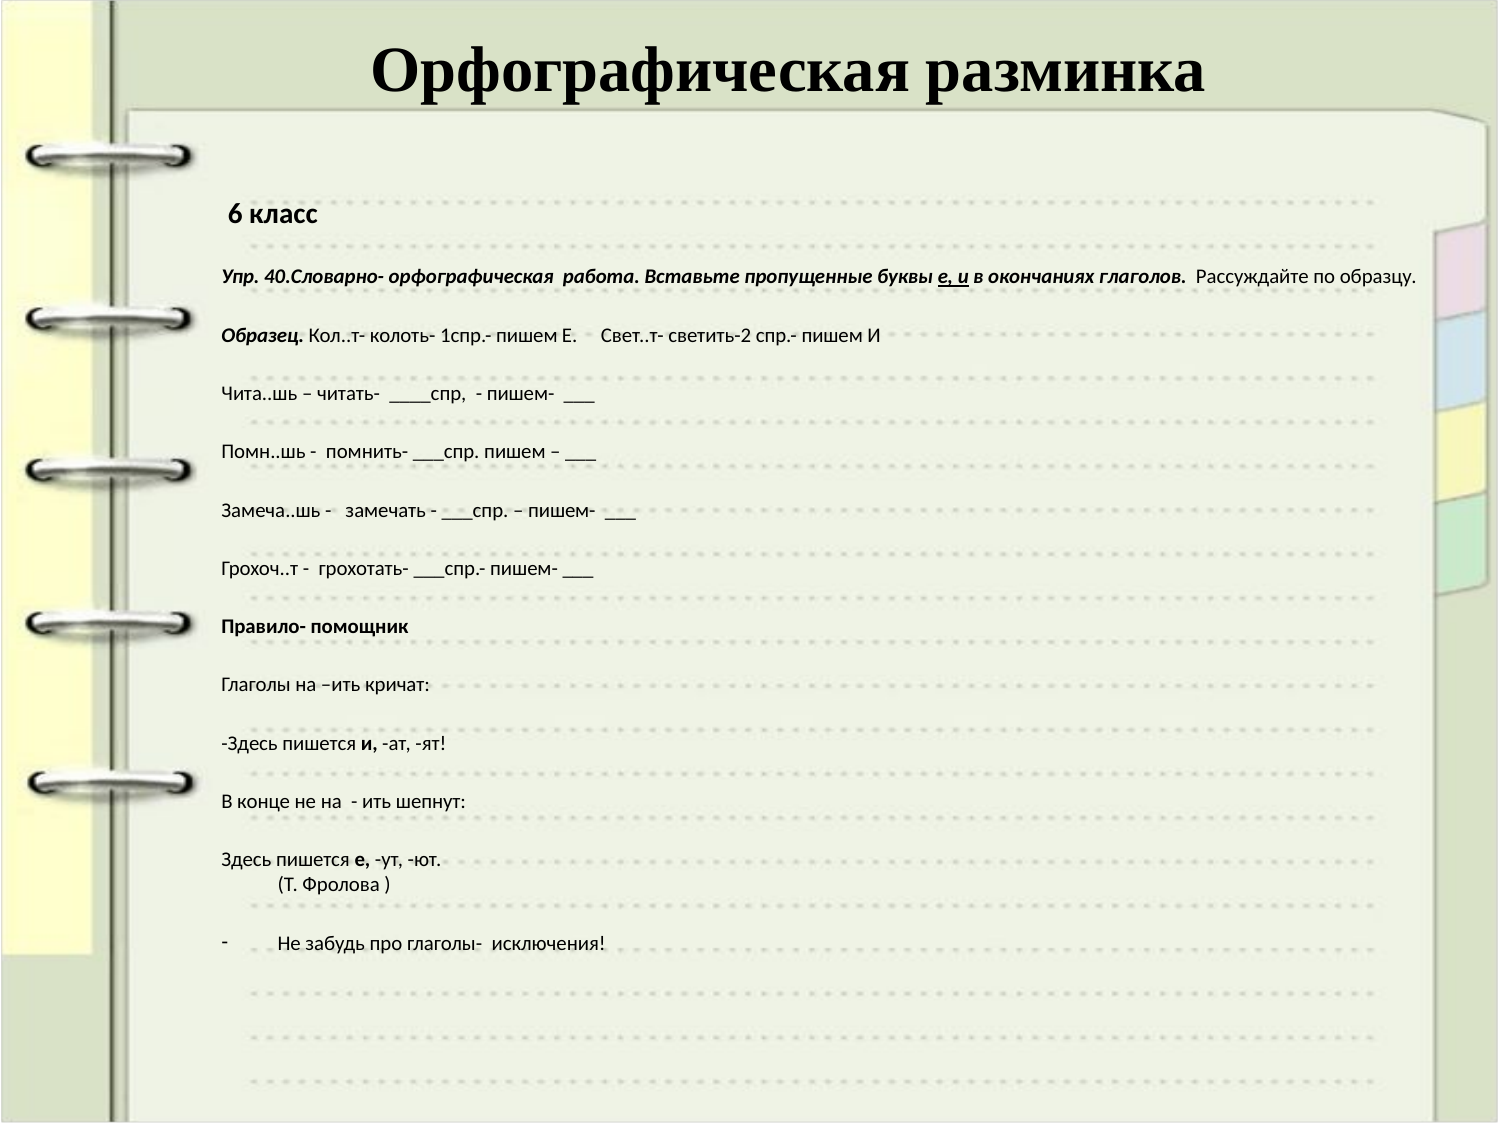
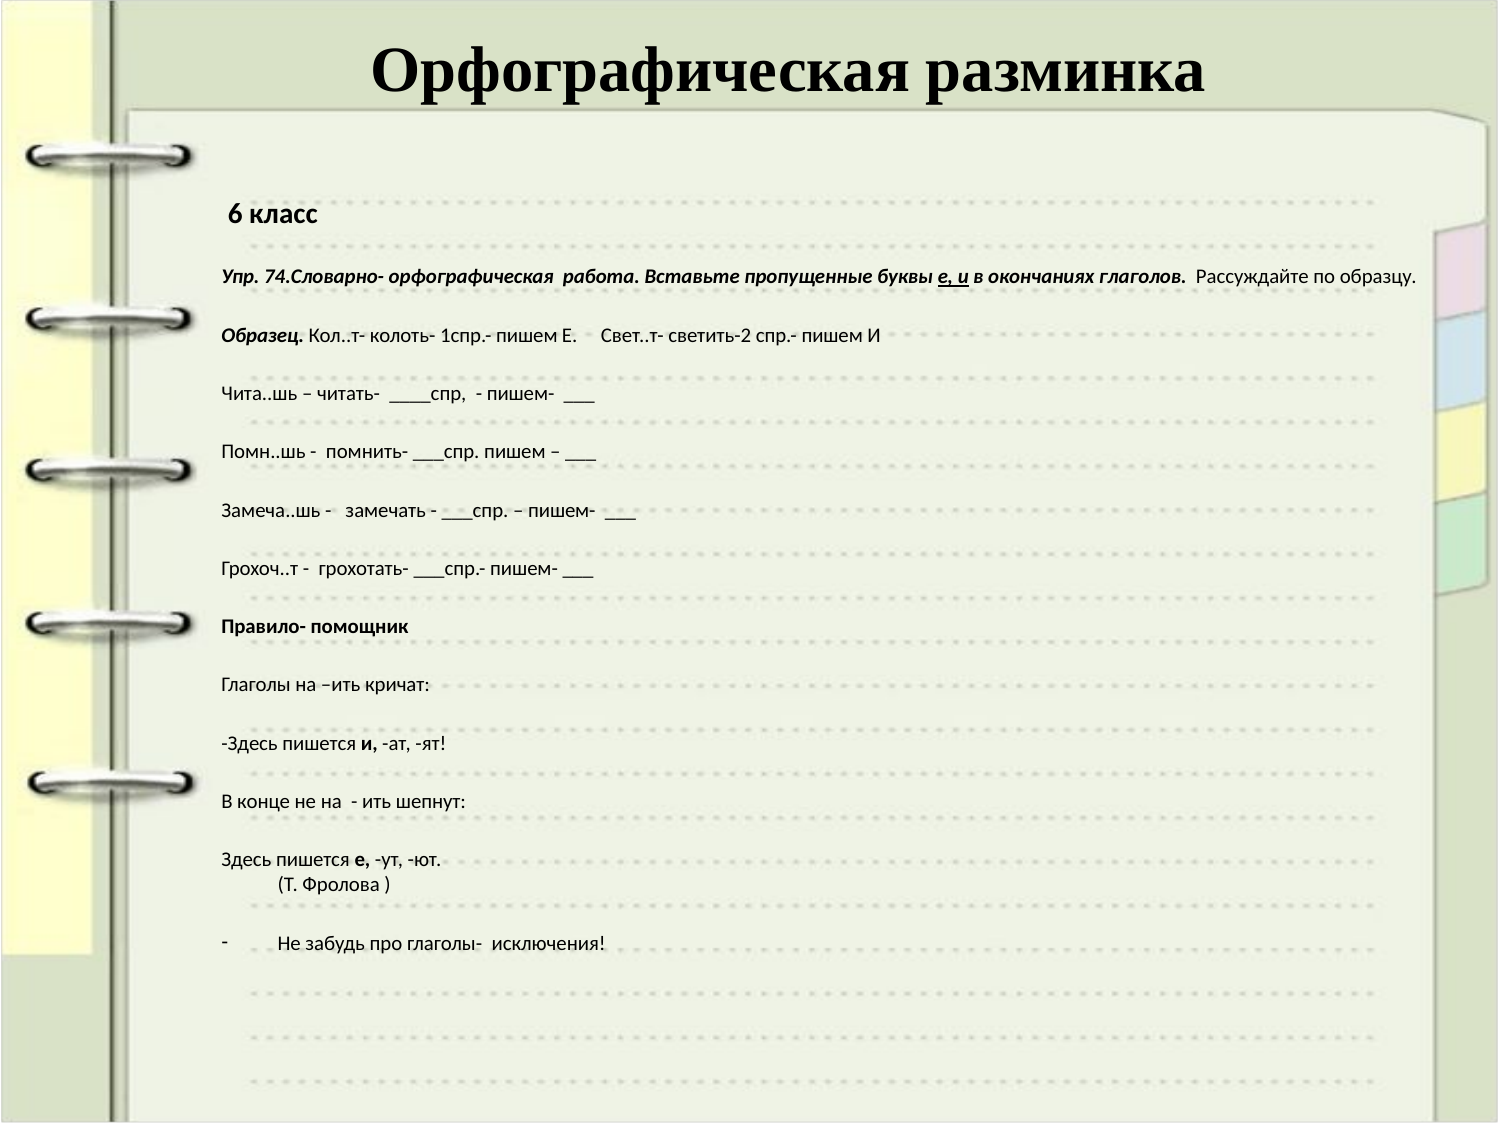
40.Словарно-: 40.Словарно- -> 74.Словарно- (324, 277)
